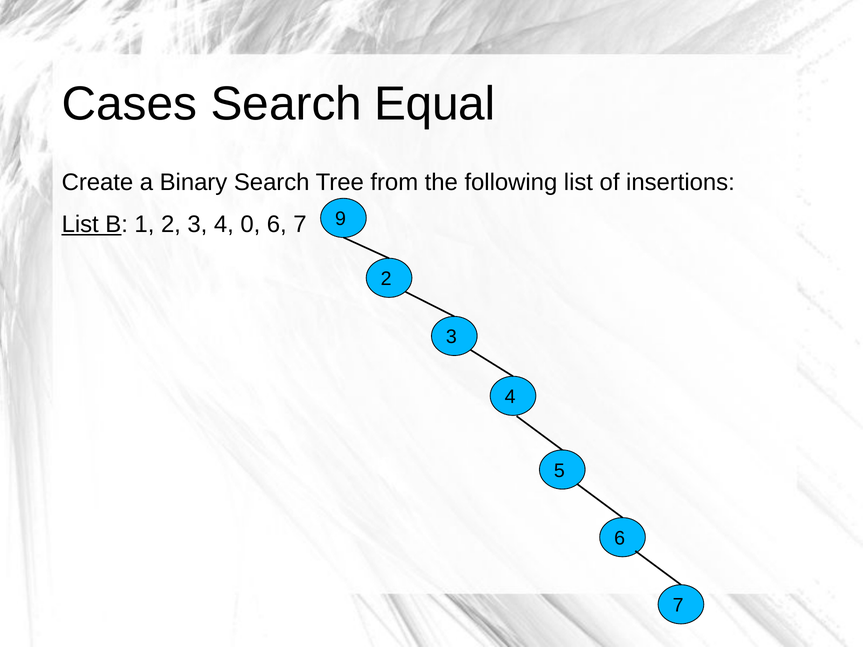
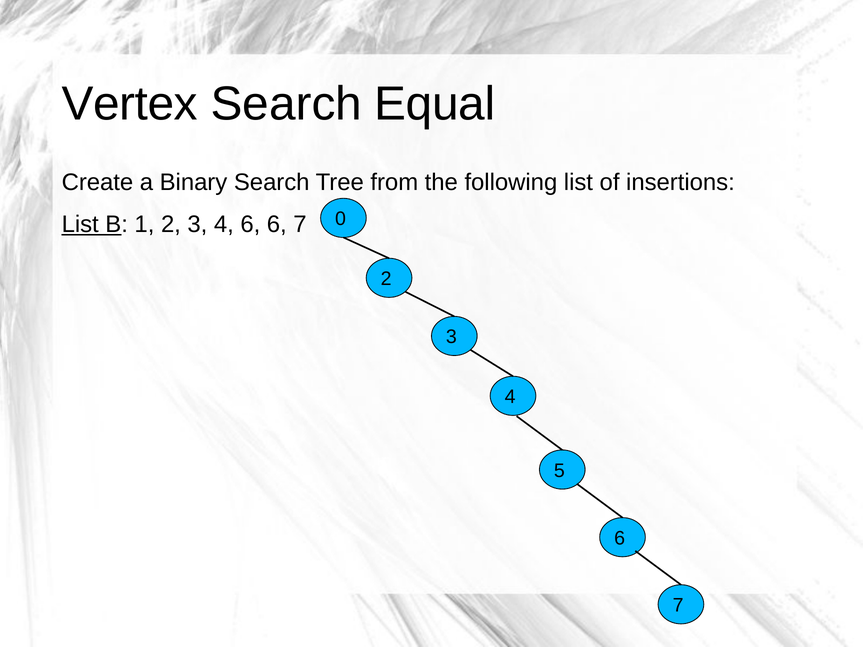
Cases: Cases -> Vertex (130, 104)
4 0: 0 -> 6 (250, 224)
9: 9 -> 0 (341, 219)
